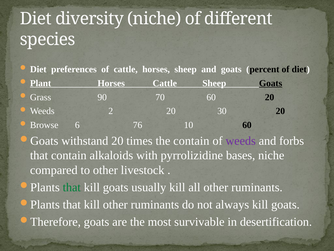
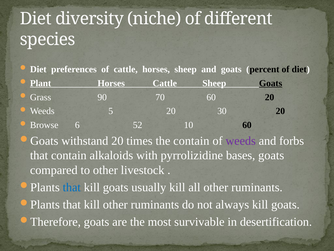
2: 2 -> 5 (111, 111)
76: 76 -> 52 (138, 125)
bases niche: niche -> goats (271, 155)
that colour: green -> blue (72, 187)
